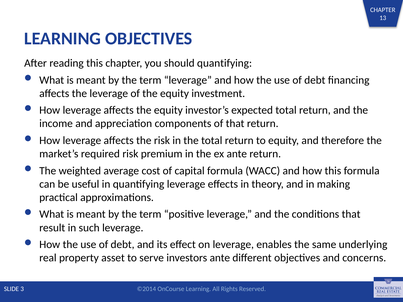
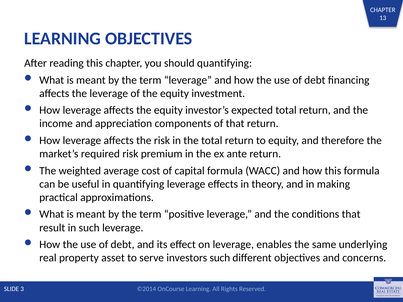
investors ante: ante -> such (220, 258)
